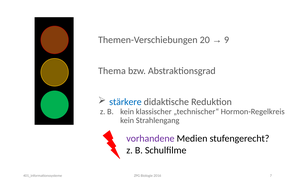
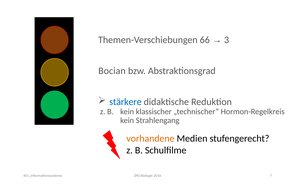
20: 20 -> 66 (205, 40)
9: 9 -> 3 (227, 40)
Thema: Thema -> Bocian (112, 71)
vorhandene colour: purple -> orange (150, 139)
